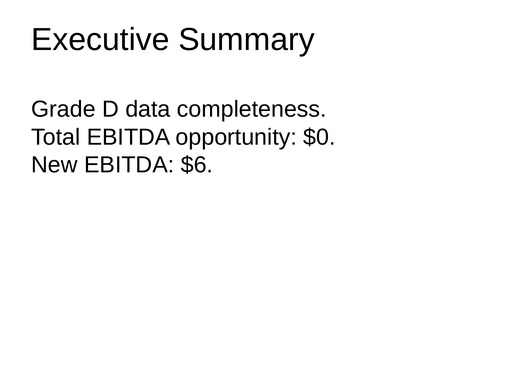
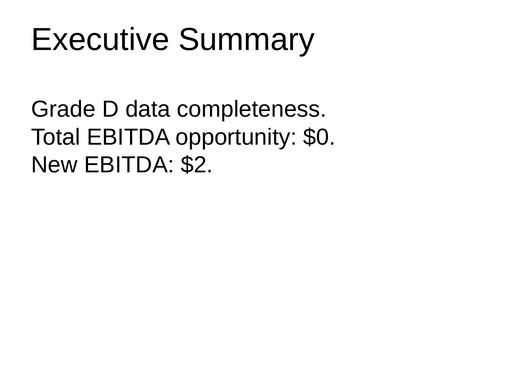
$6: $6 -> $2 (197, 165)
